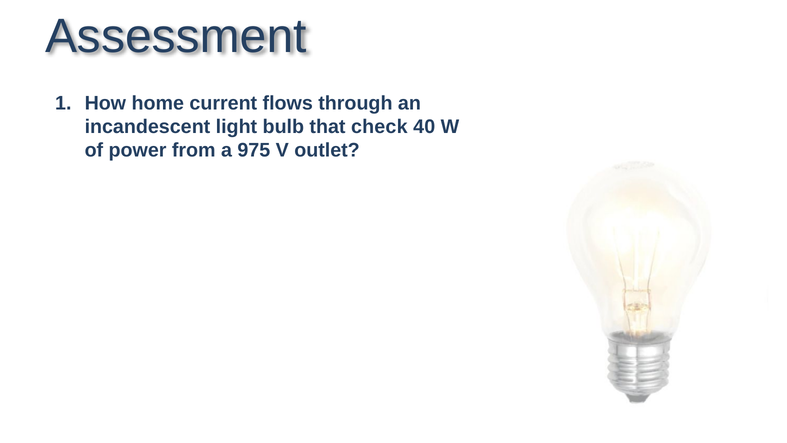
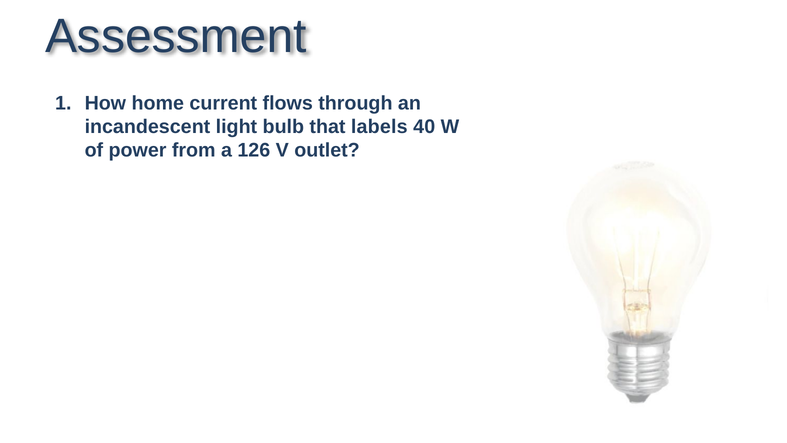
check: check -> labels (379, 127)
975: 975 -> 126 (254, 150)
